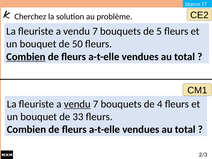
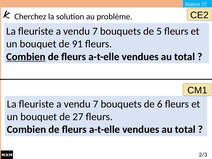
50: 50 -> 91 (77, 44)
vendu underline: present -> none (77, 104)
4: 4 -> 6 (160, 104)
33: 33 -> 27 (78, 117)
